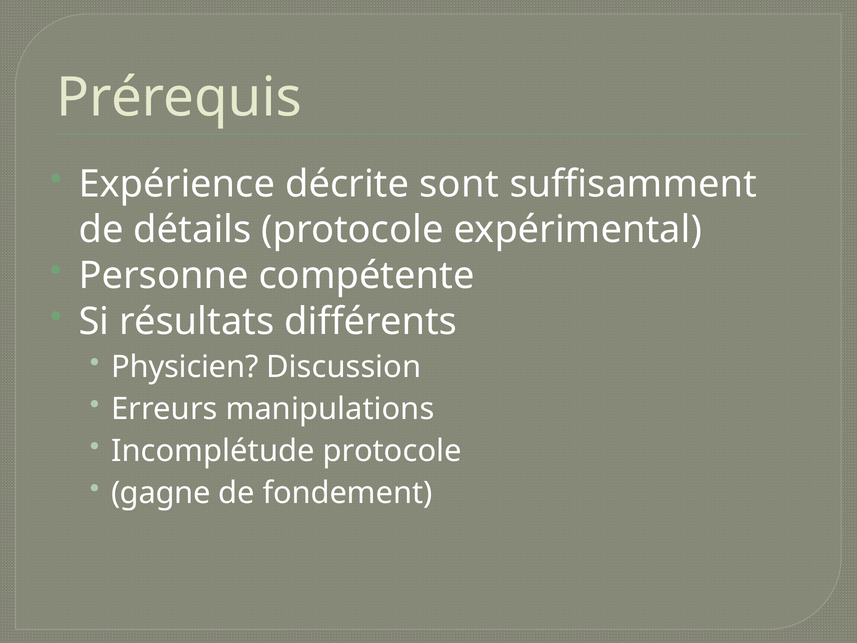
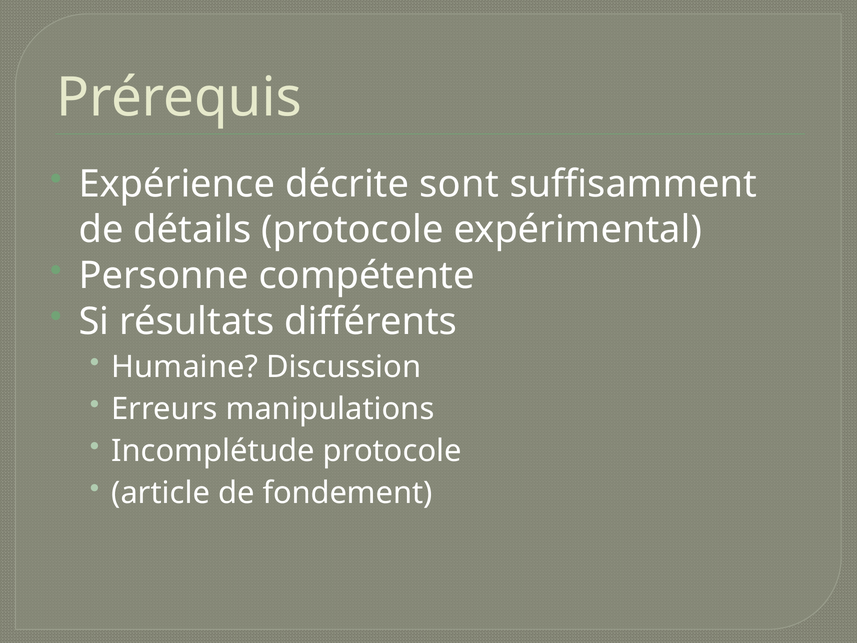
Physicien: Physicien -> Humaine (185, 367)
gagne: gagne -> article (161, 493)
